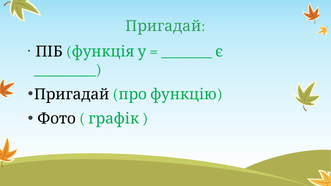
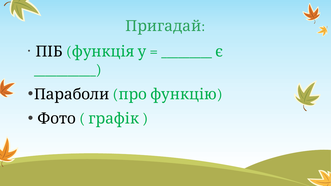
Пригадай: Пригадай -> Параболи (72, 94)
